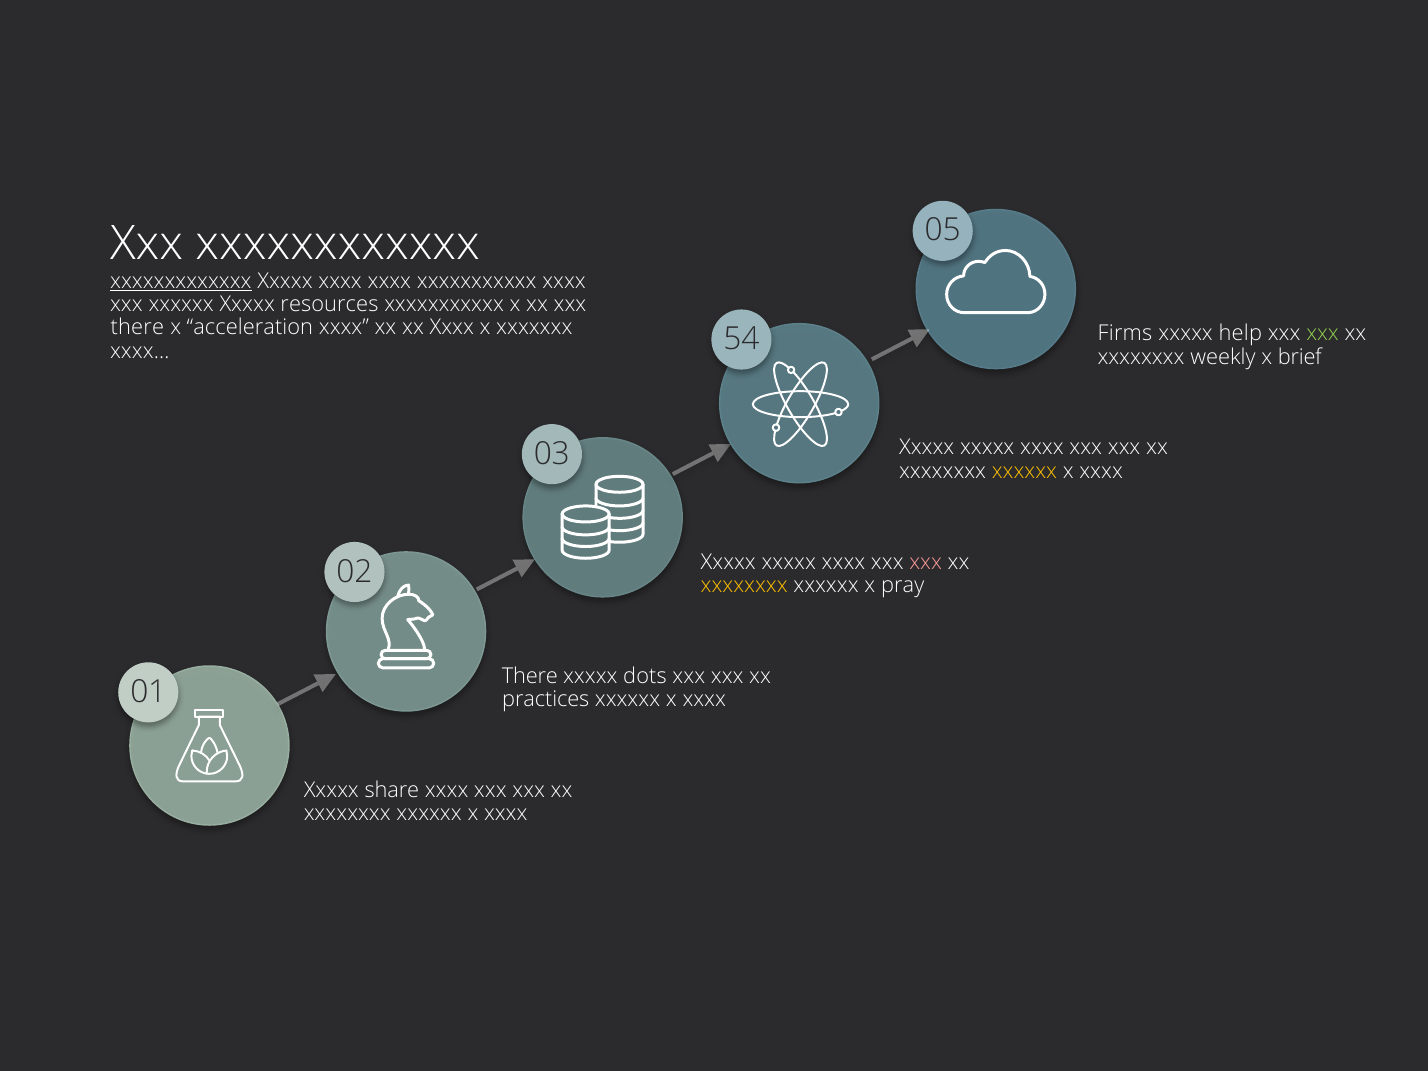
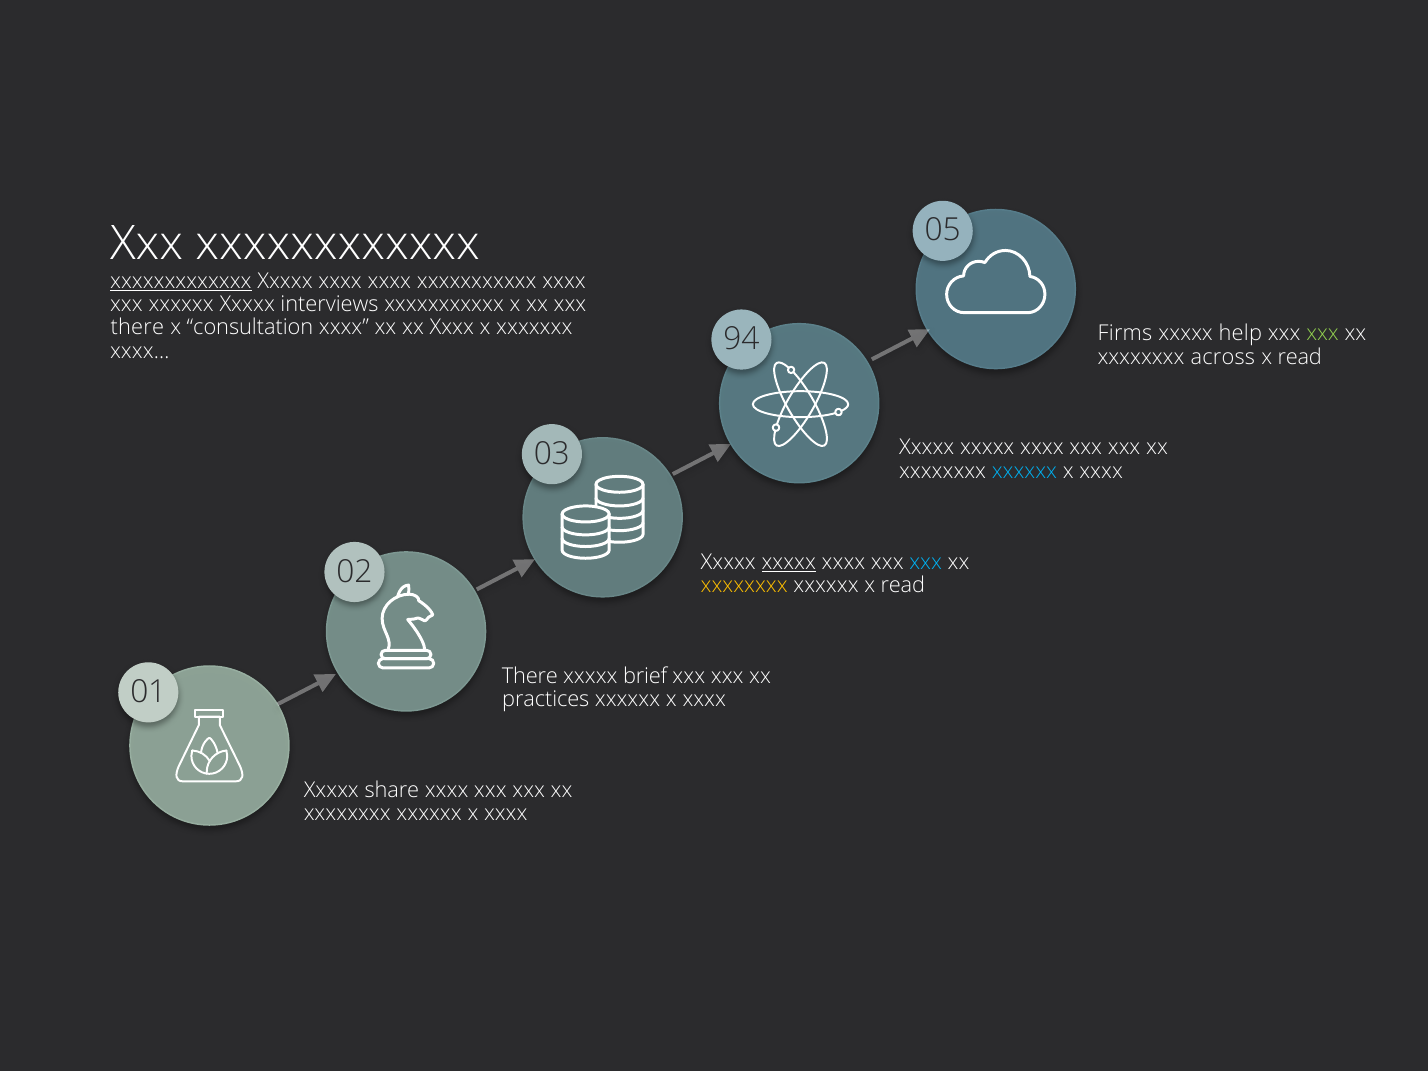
resources: resources -> interviews (329, 304)
acceleration: acceleration -> consultation (250, 328)
54: 54 -> 94 (741, 339)
weekly: weekly -> across (1223, 357)
brief: brief -> read (1300, 357)
xxxxxx colour: yellow -> light blue (1024, 471)
xxxxx underline: none -> present (789, 562)
xxx colour: pink -> light blue (926, 562)
xxxxxx x pray: pray -> read (903, 585)
dots: dots -> brief (645, 676)
